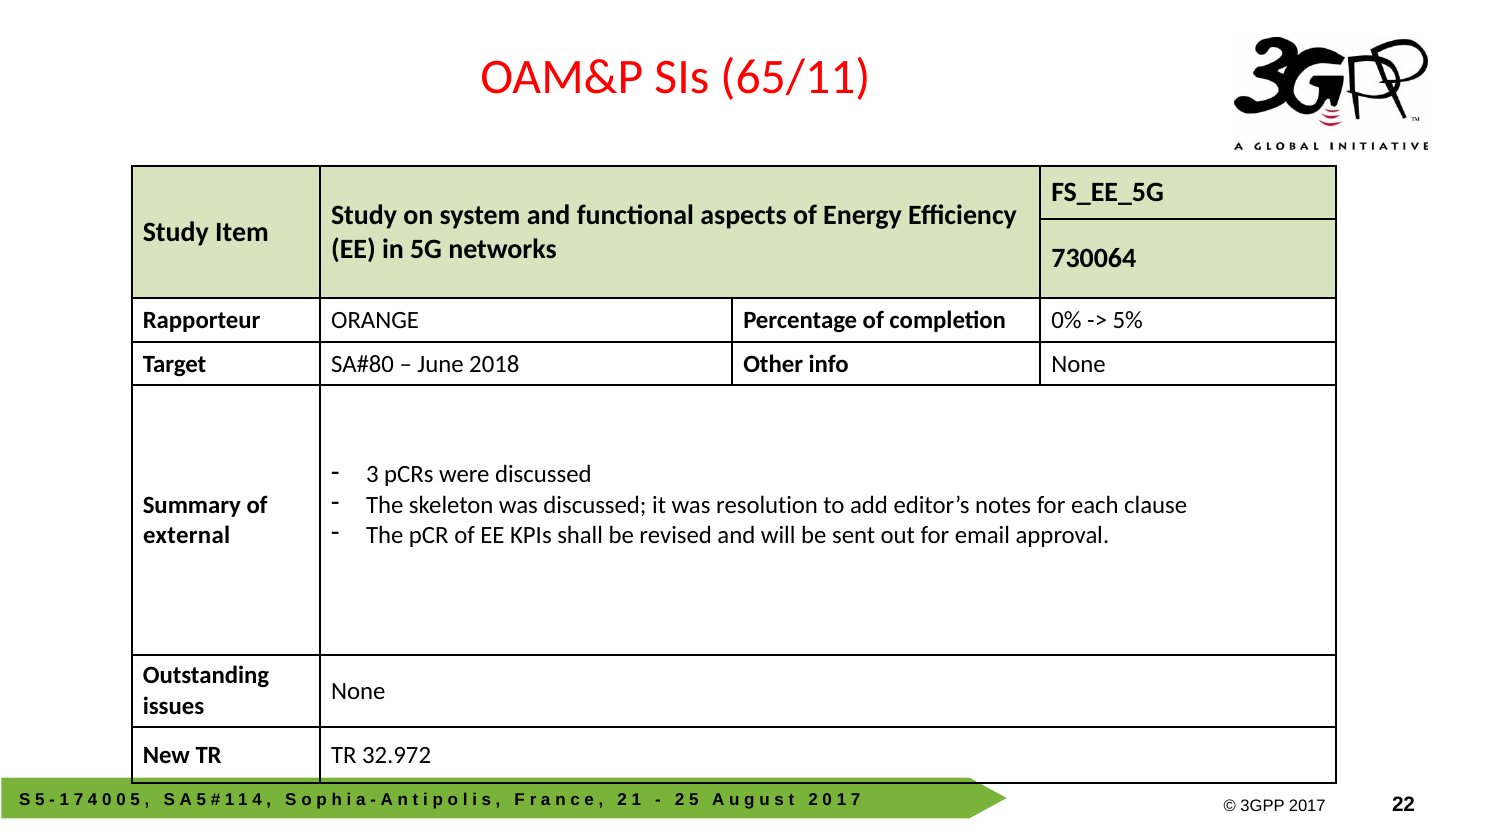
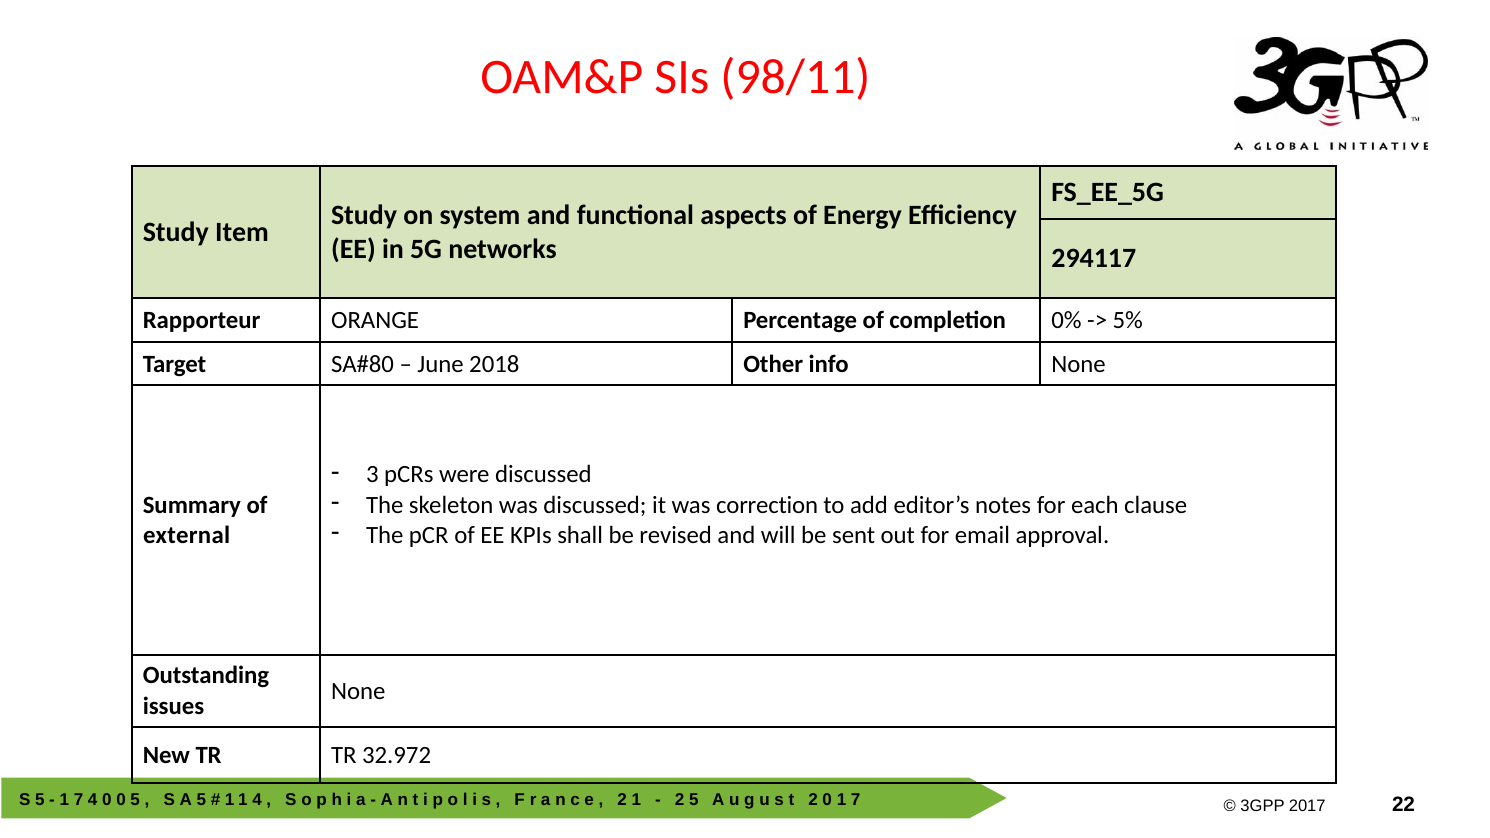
65/11: 65/11 -> 98/11 (795, 77)
730064: 730064 -> 294117 (1094, 259)
resolution: resolution -> correction (767, 505)
